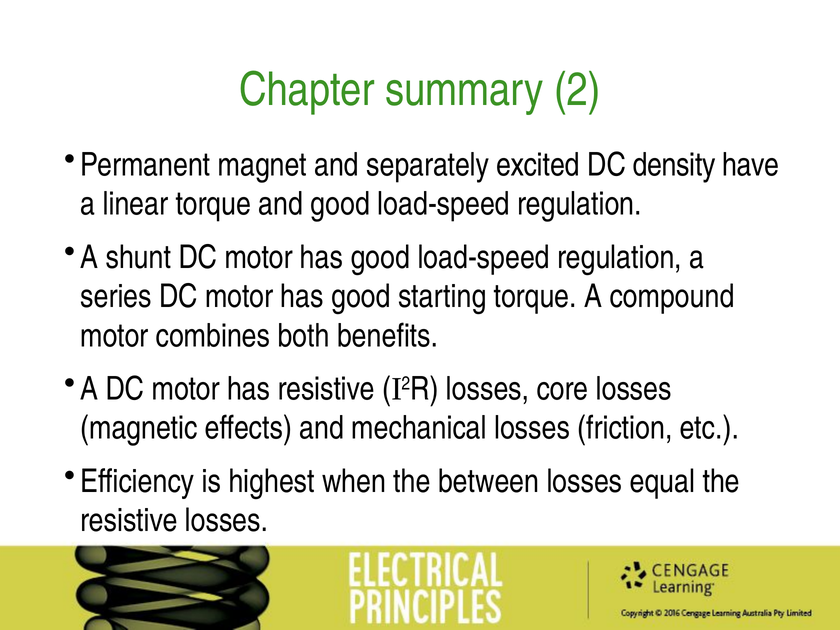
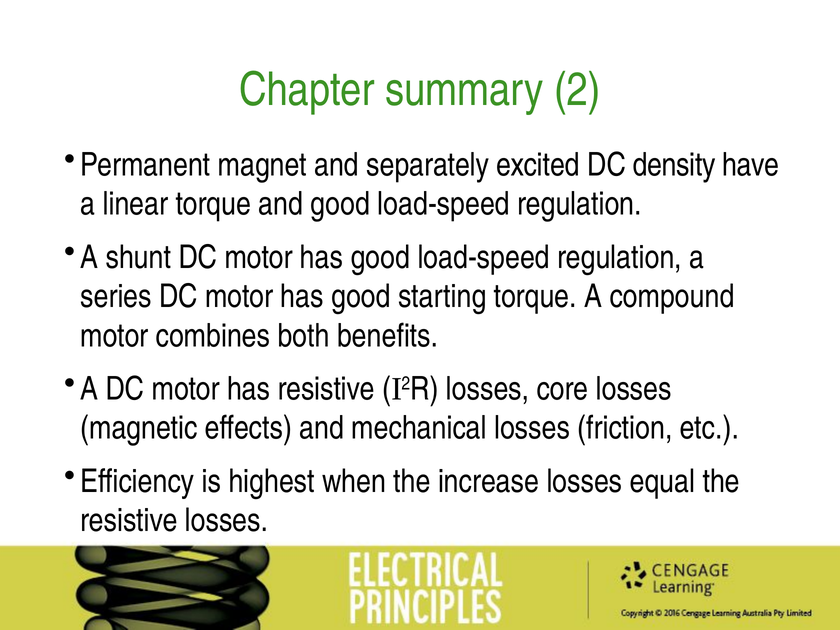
between: between -> increase (489, 481)
